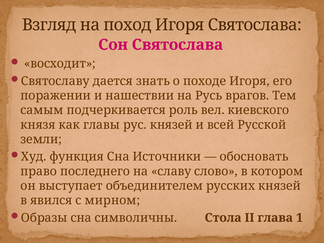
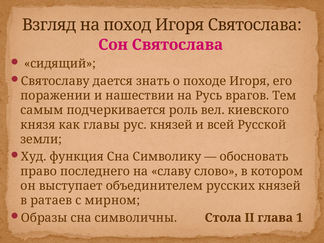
восходит: восходит -> сидящий (60, 64)
Источники: Источники -> Символику (167, 157)
явился: явился -> ратаев (51, 200)
